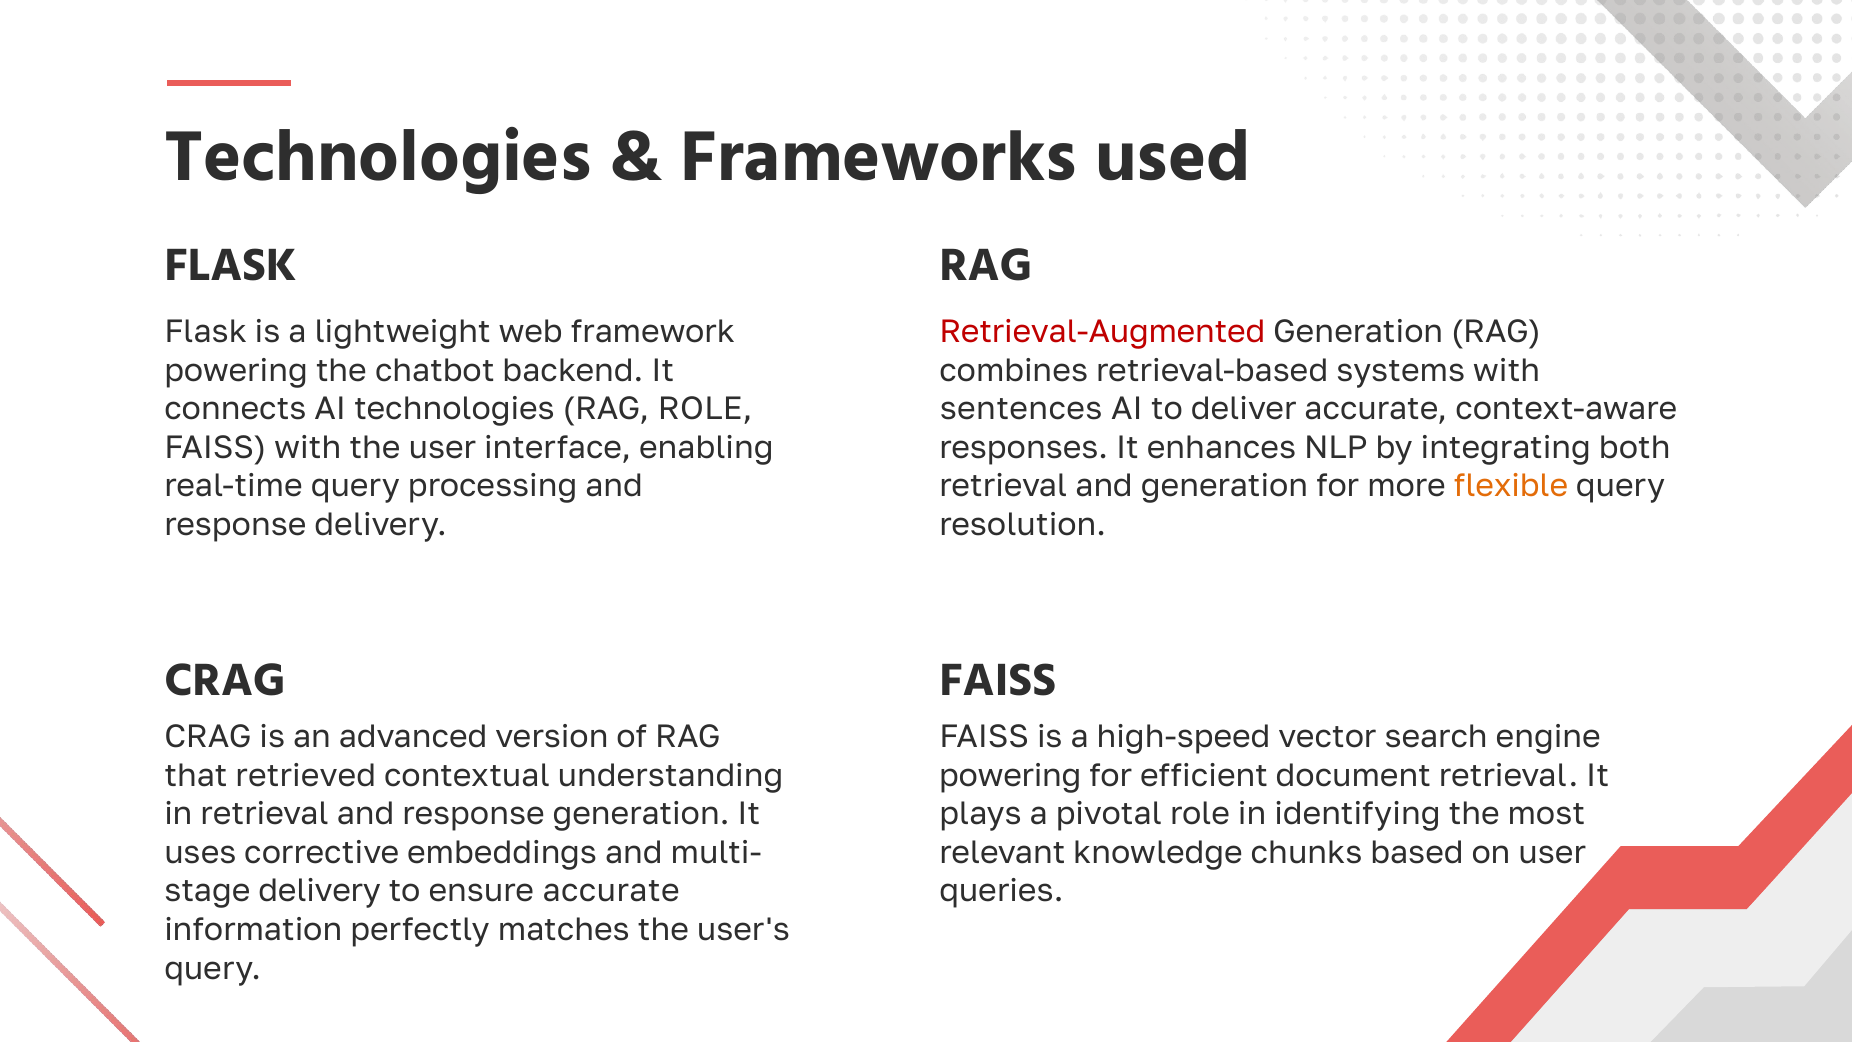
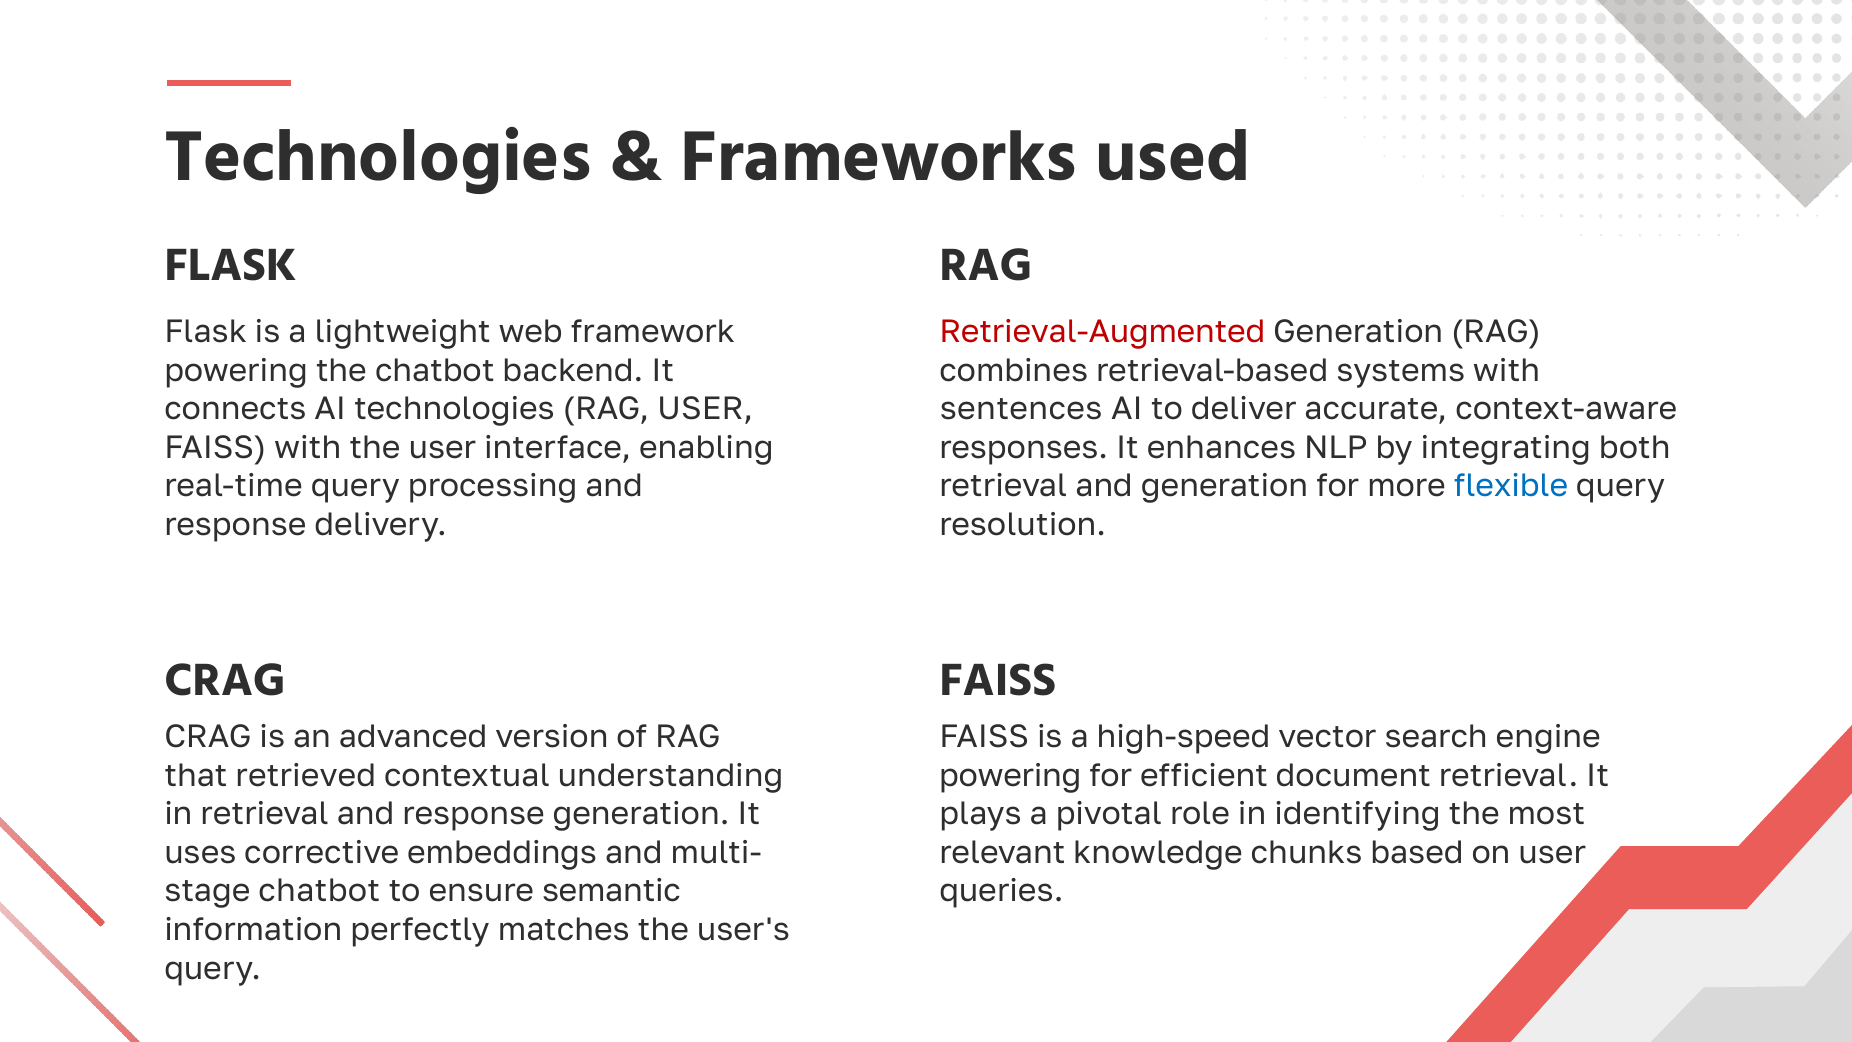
RAG ROLE: ROLE -> USER (705, 409)
flexible colour: orange -> blue (1511, 486)
delivery: delivery -> chatbot (319, 891)
ensure accurate: accurate -> semantic (611, 891)
